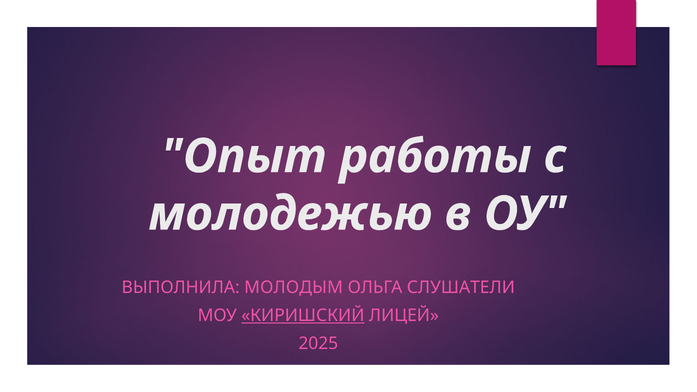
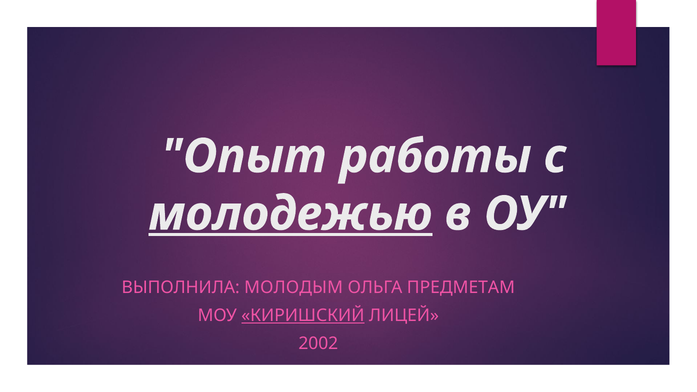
молодежью underline: none -> present (290, 214)
СЛУШАТЕЛИ: СЛУШАТЕЛИ -> ПРЕДМЕТАМ (461, 287)
2025: 2025 -> 2002 (318, 344)
